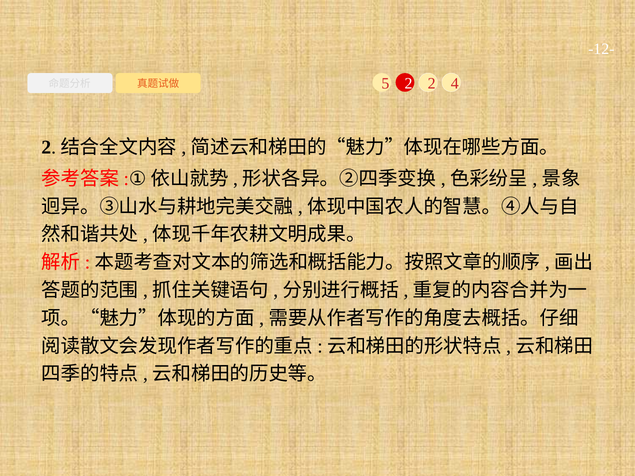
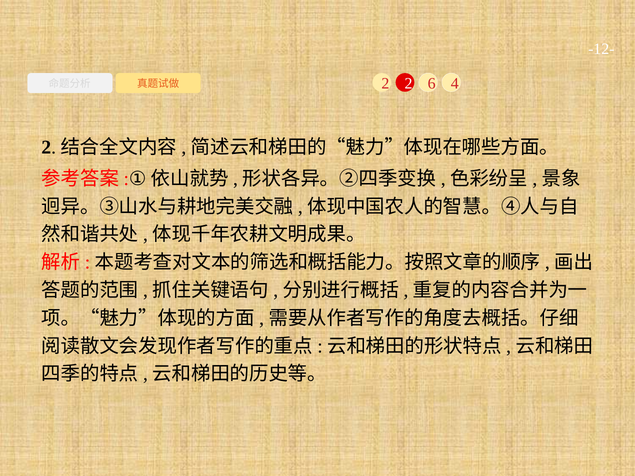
5: 5 -> 2 (385, 84)
2 2: 2 -> 6 (432, 84)
